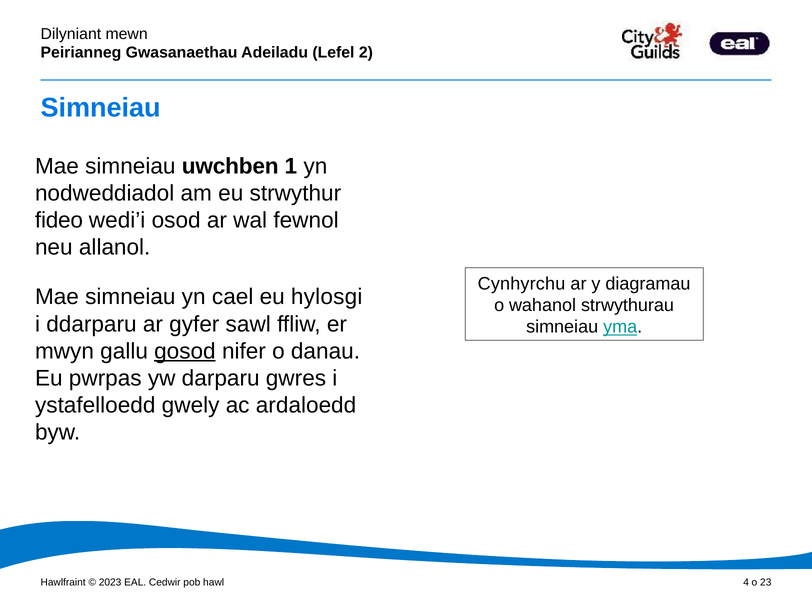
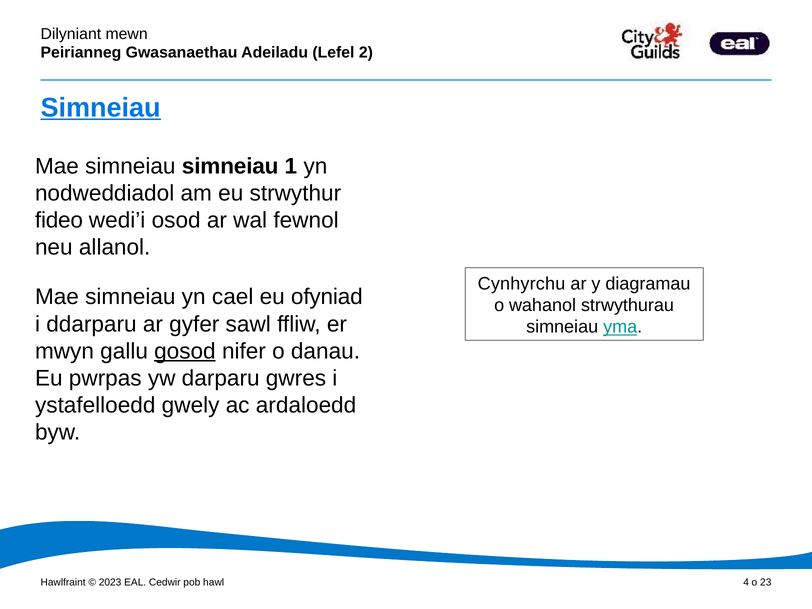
Simneiau underline: none -> present (101, 108)
simneiau uwchben: uwchben -> simneiau (230, 166)
hylosgi: hylosgi -> ofyniad (327, 297)
